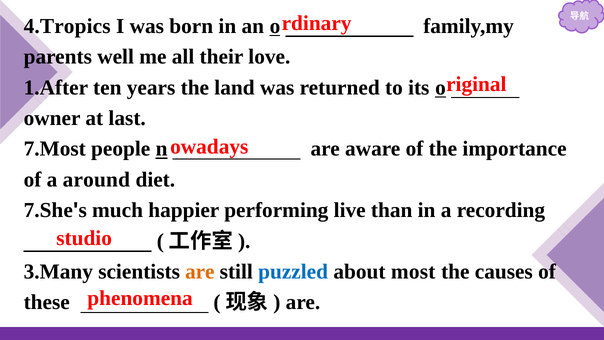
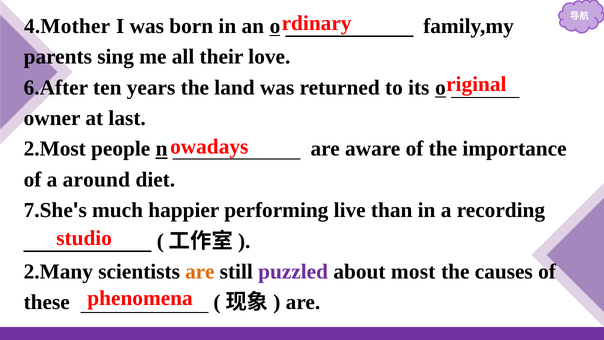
4.Tropics: 4.Tropics -> 4.Mother (67, 26)
well: well -> sing (116, 57)
1.After: 1.After -> 6.After (56, 87)
7.Most: 7.Most -> 2.Most (55, 149)
3.Many: 3.Many -> 2.Many (58, 271)
puzzled colour: blue -> purple (293, 271)
